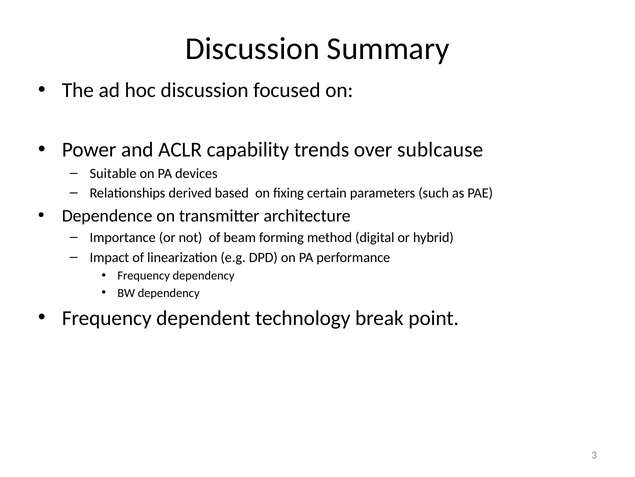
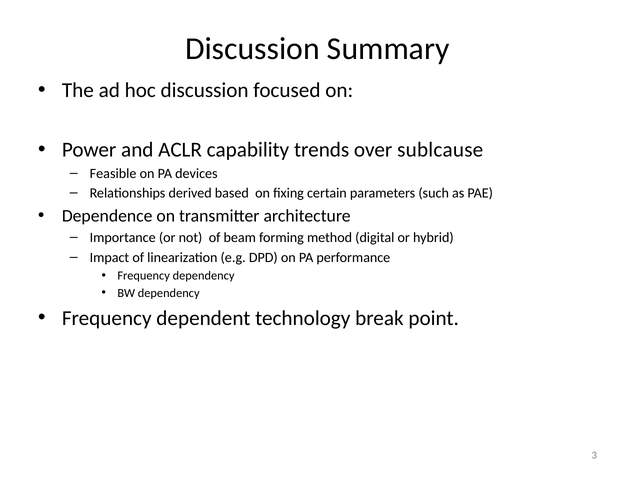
Suitable: Suitable -> Feasible (113, 173)
